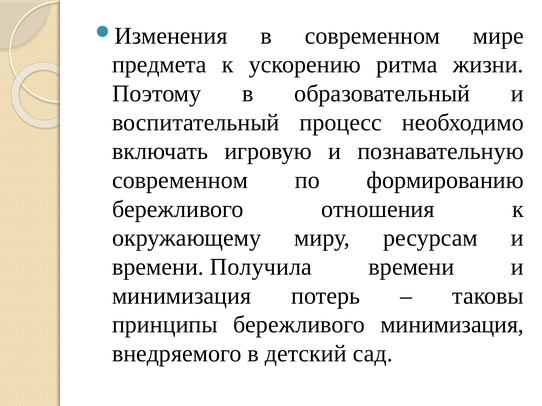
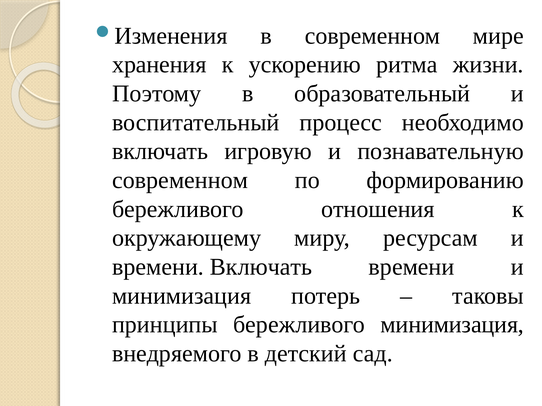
предмета: предмета -> хранения (159, 65)
времени Получила: Получила -> Включать (261, 267)
